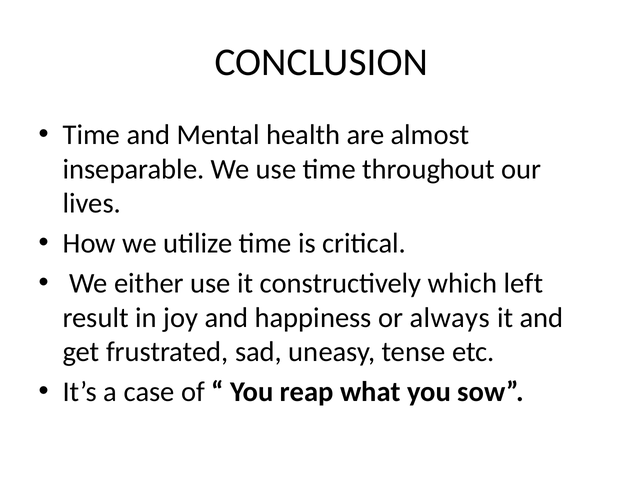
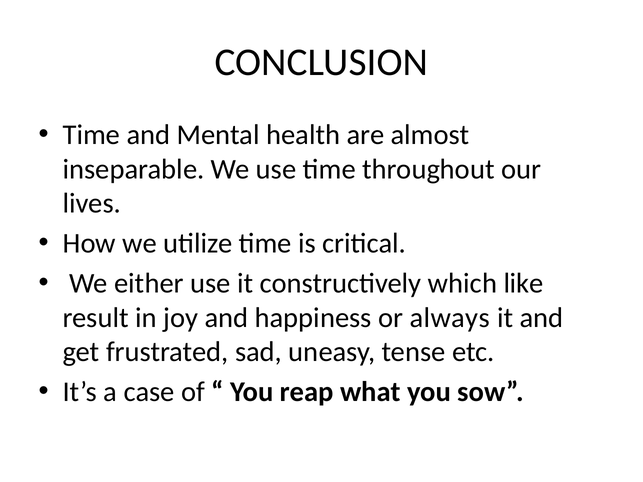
left: left -> like (524, 284)
